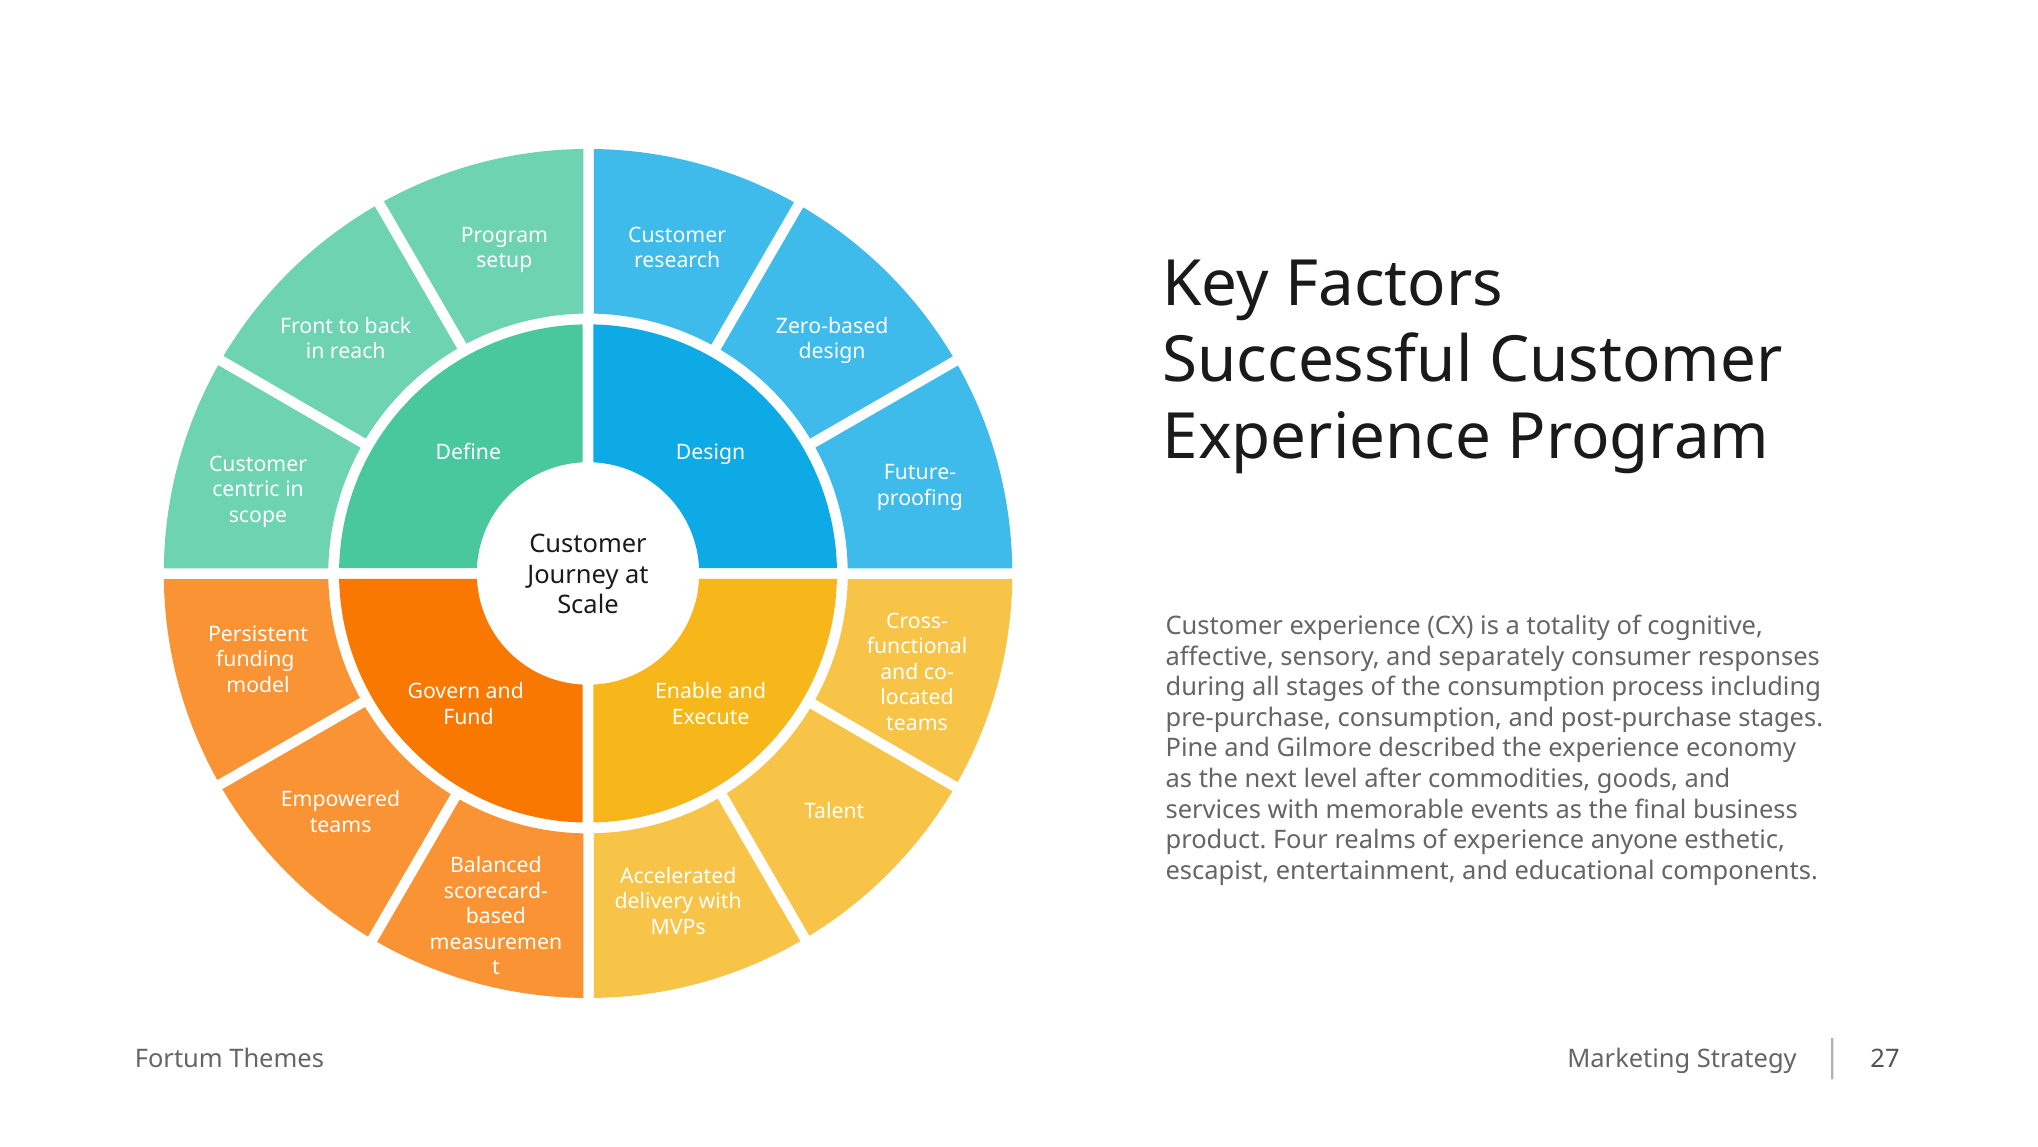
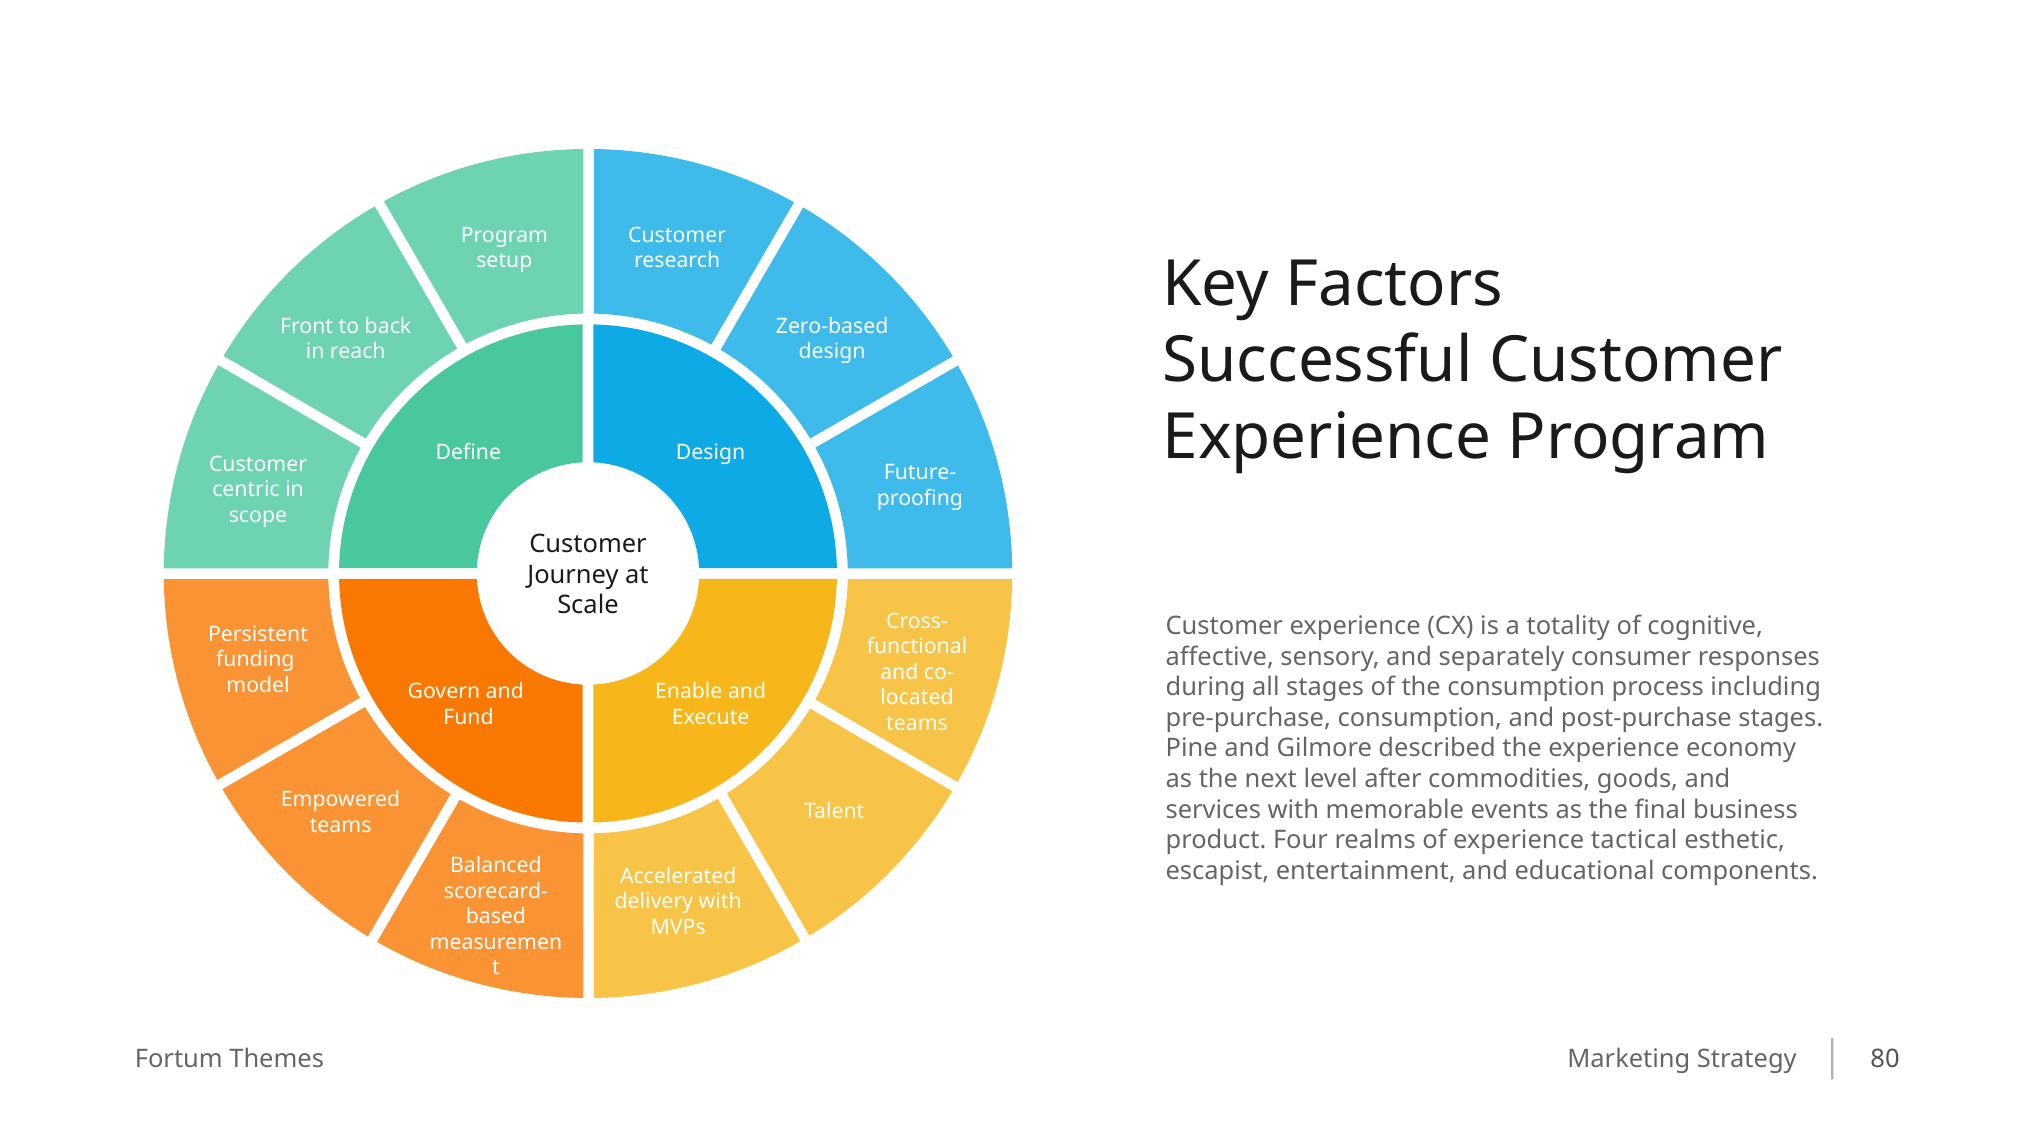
anyone: anyone -> tactical (1634, 840)
27: 27 -> 80 (1885, 1059)
